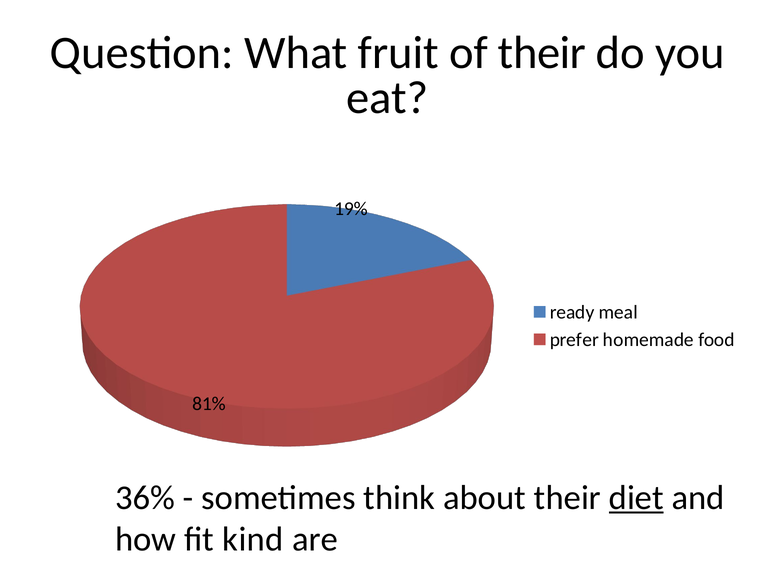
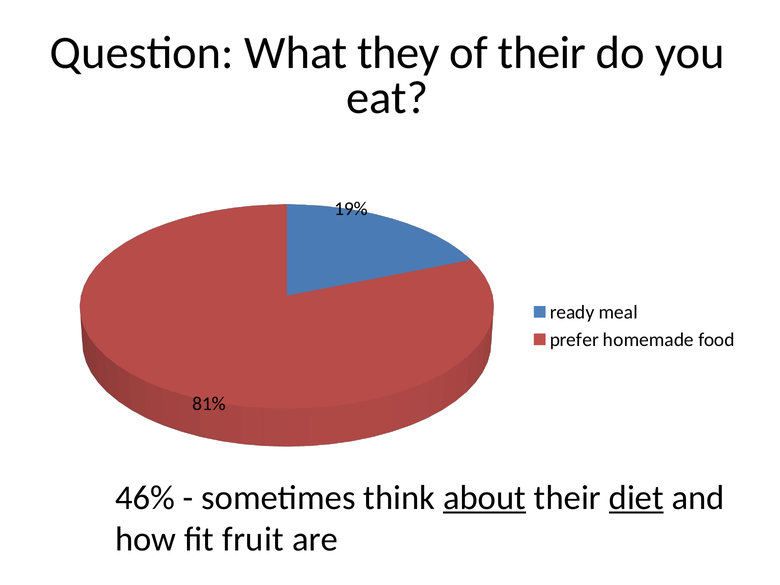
fruit: fruit -> they (399, 53)
36%: 36% -> 46% (145, 498)
about underline: none -> present (485, 498)
kind: kind -> fruit (253, 539)
